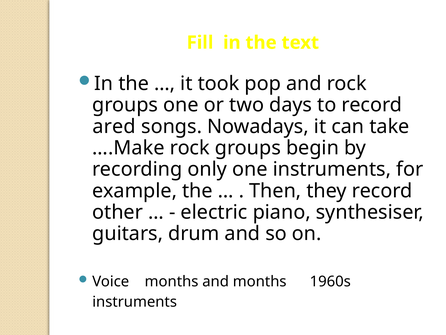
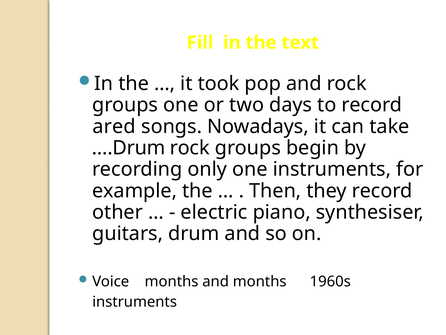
….Make: ….Make -> ….Drum (129, 148)
